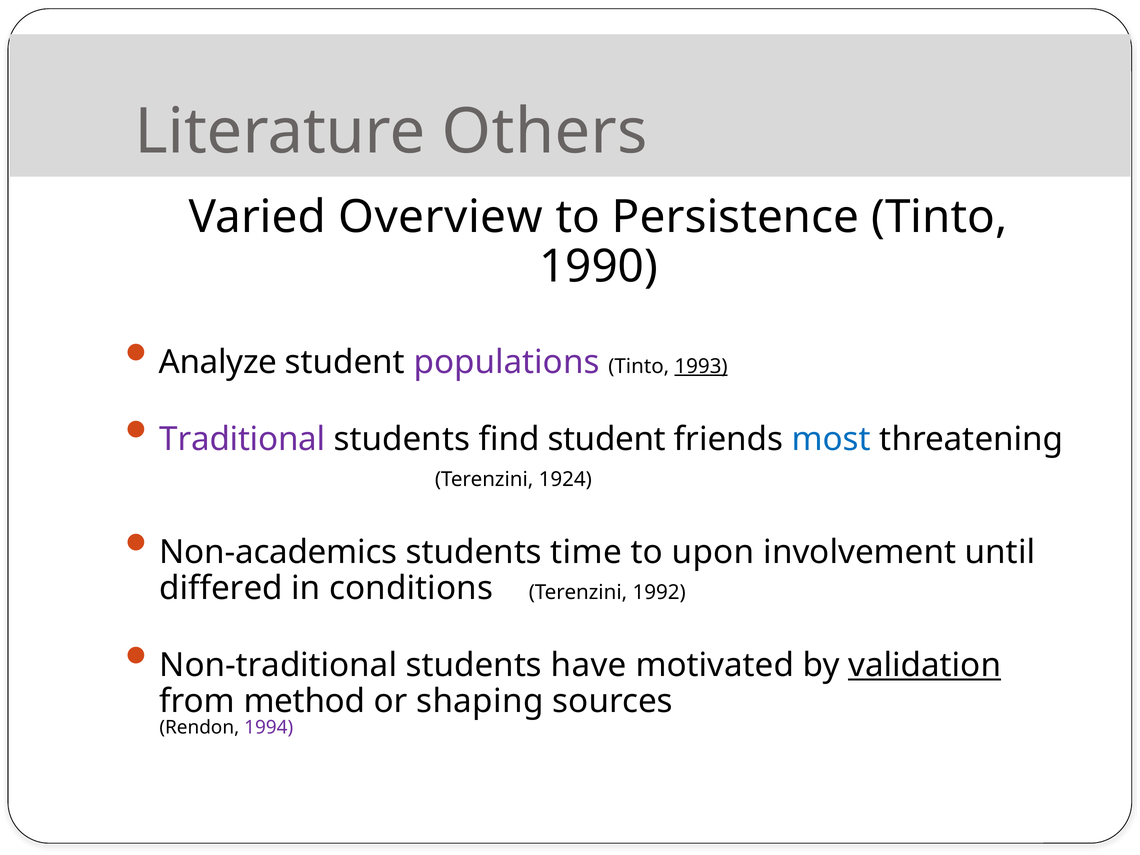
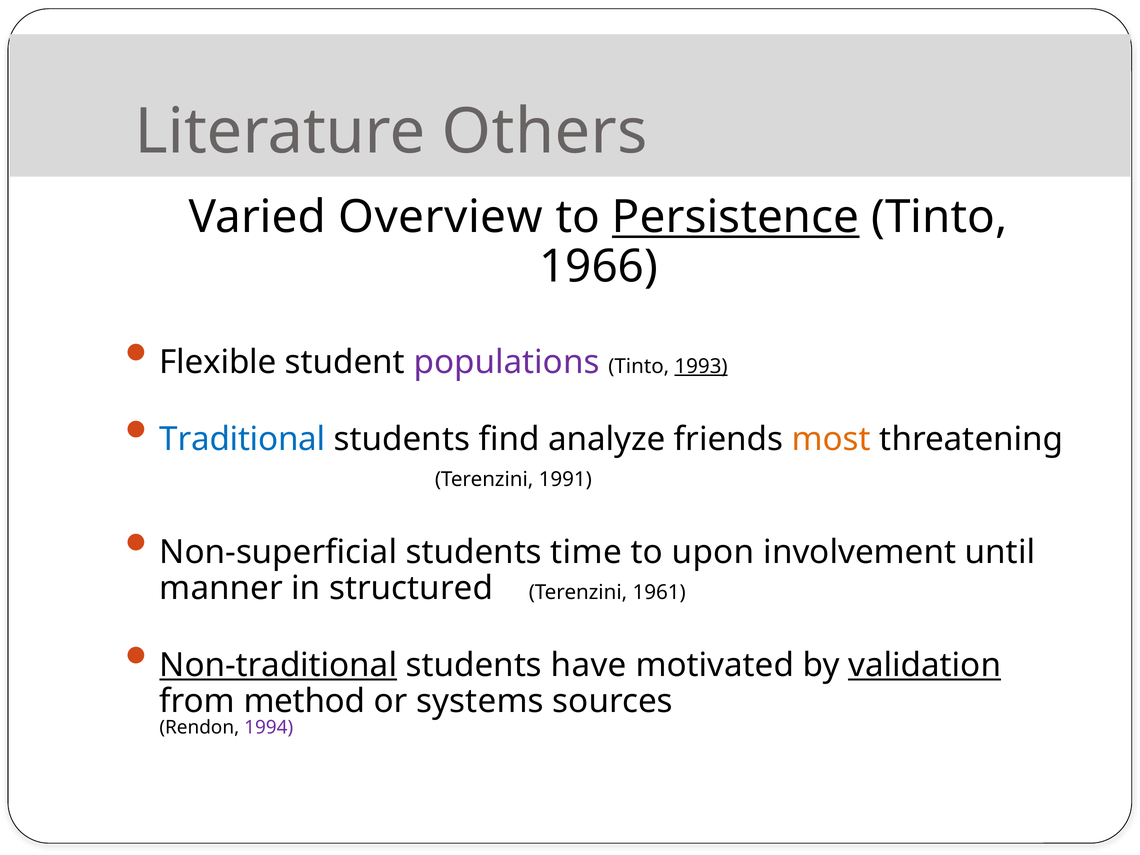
Persistence underline: none -> present (736, 217)
1990: 1990 -> 1966 (598, 266)
Analyze: Analyze -> Flexible (218, 362)
Traditional colour: purple -> blue (242, 439)
find student: student -> analyze (607, 439)
most colour: blue -> orange (831, 439)
1924: 1924 -> 1991 (565, 479)
Non-academics: Non-academics -> Non-superficial (278, 552)
differed: differed -> manner (221, 588)
conditions: conditions -> structured (411, 588)
1992: 1992 -> 1961 (659, 592)
Non-traditional underline: none -> present (278, 665)
shaping: shaping -> systems (480, 701)
